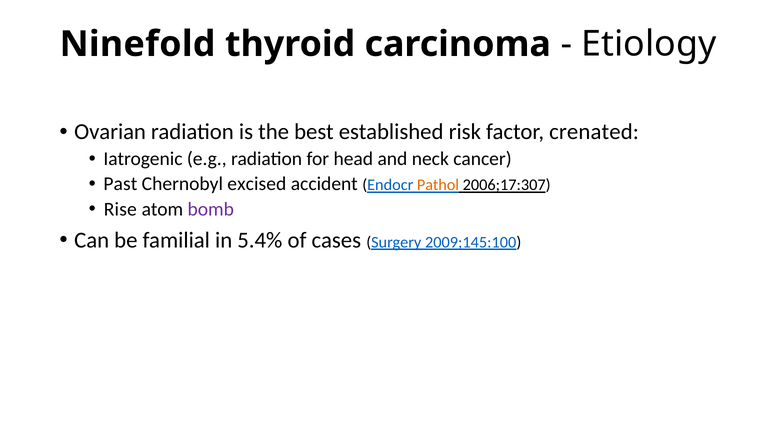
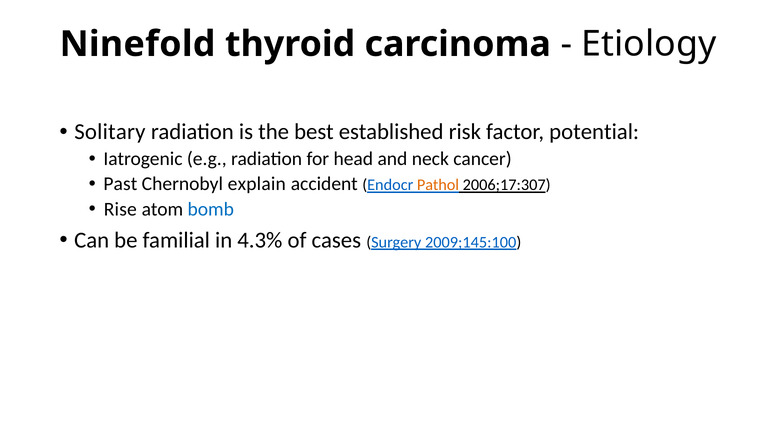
Ovarian: Ovarian -> Solitary (110, 132)
crenated: crenated -> potential (594, 132)
excised: excised -> explain (257, 184)
bomb colour: purple -> blue (211, 209)
5.4%: 5.4% -> 4.3% (260, 240)
